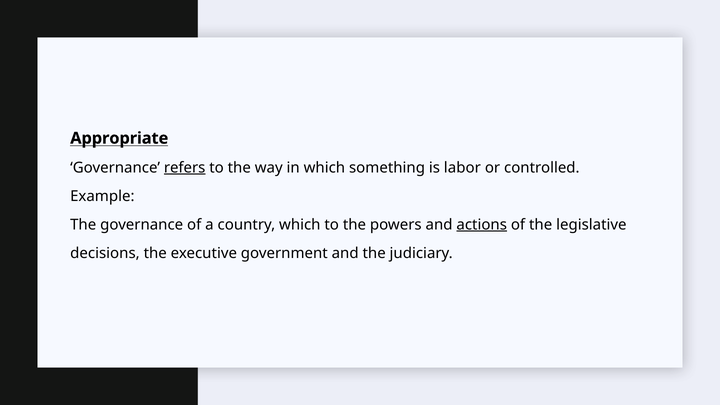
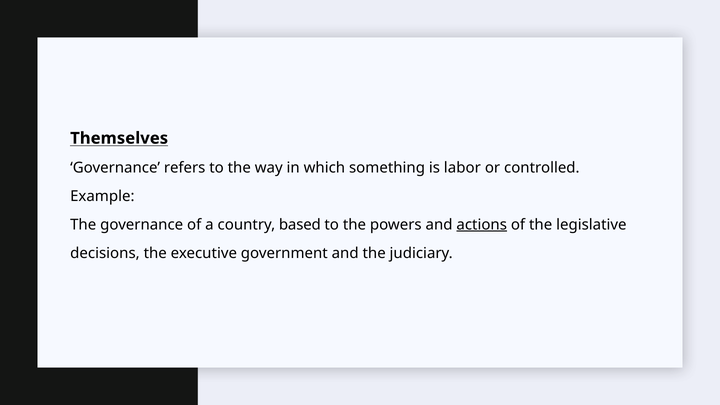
Appropriate: Appropriate -> Themselves (119, 138)
refers underline: present -> none (185, 168)
country which: which -> based (300, 225)
